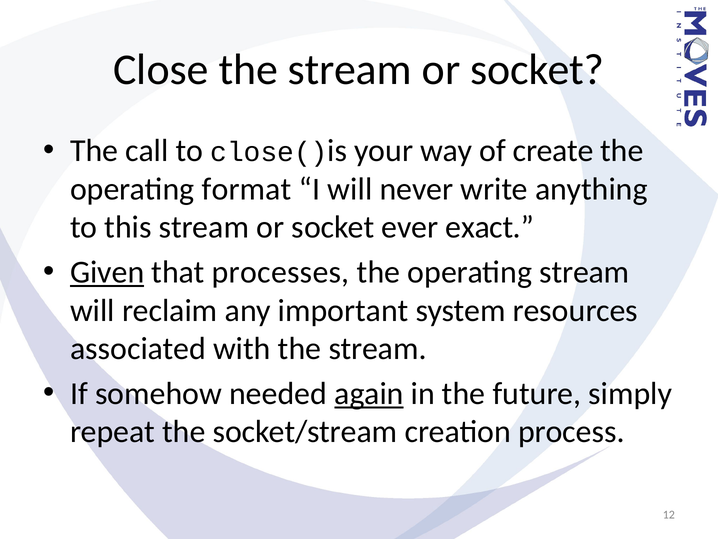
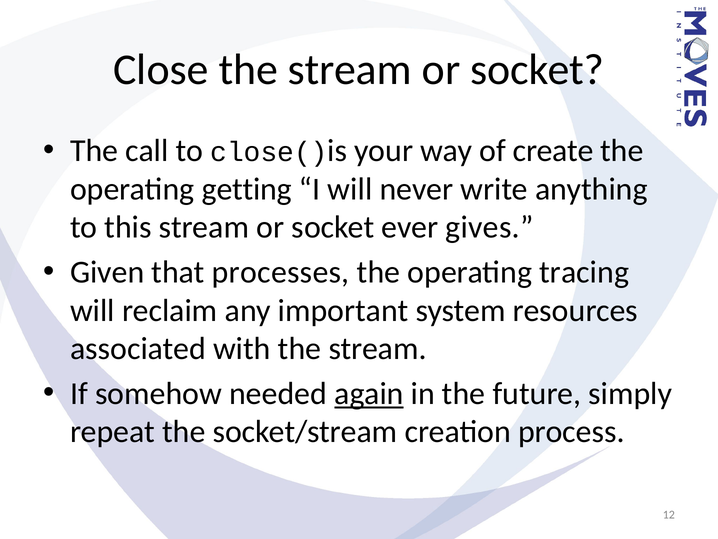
format: format -> getting (247, 189)
exact: exact -> gives (489, 227)
Given underline: present -> none (107, 272)
operating stream: stream -> tracing (584, 272)
